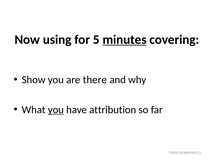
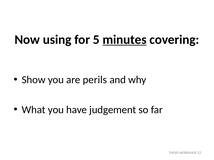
there: there -> perils (95, 80)
you underline: present -> none (56, 110)
attribution: attribution -> judgement (113, 110)
